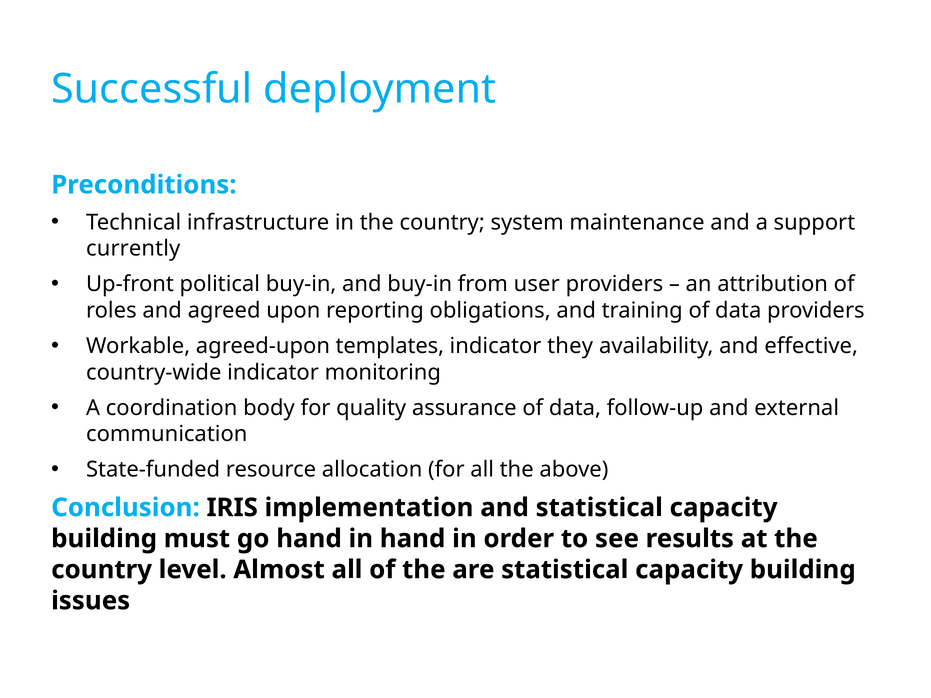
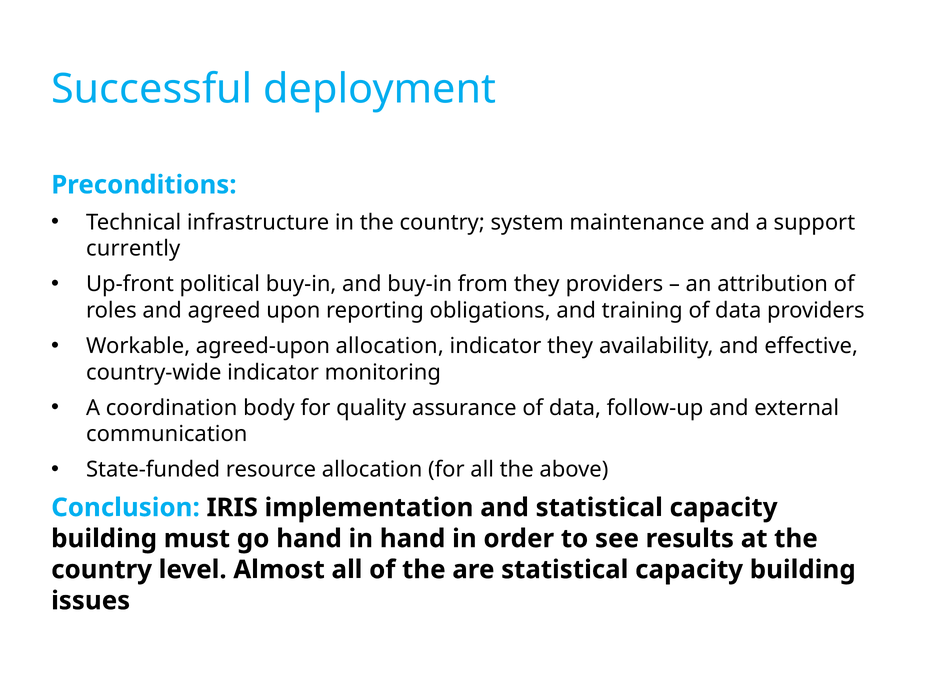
from user: user -> they (537, 284)
agreed-upon templates: templates -> allocation (390, 346)
